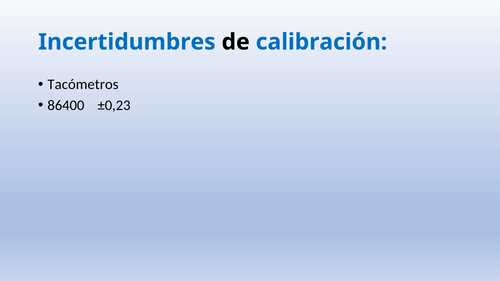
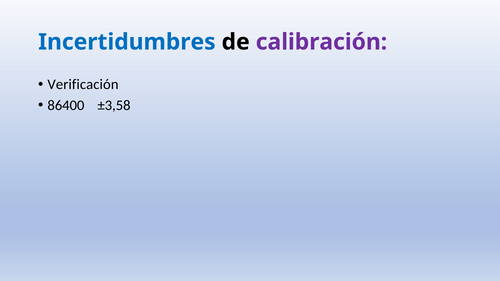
calibración colour: blue -> purple (321, 42)
Tacómetros: Tacómetros -> Verificación (83, 85)
±0,23: ±0,23 -> ±3,58 (114, 106)
